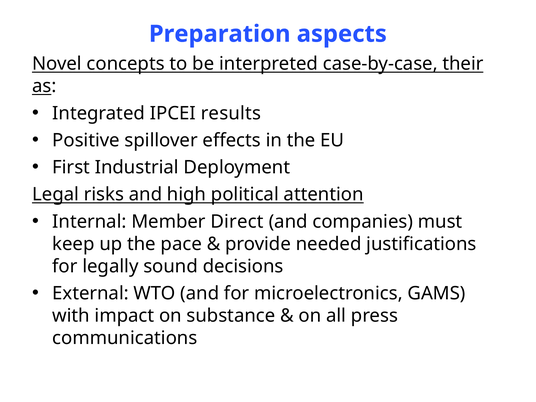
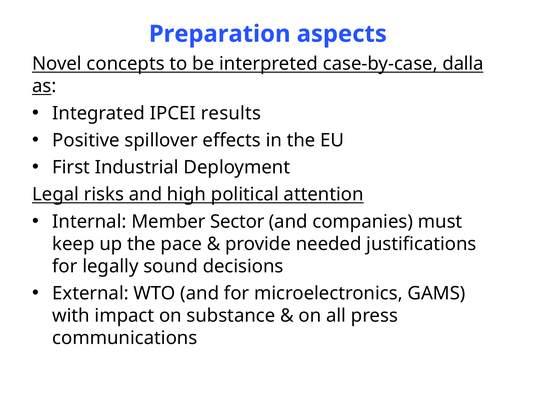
their: their -> dalla (463, 64)
Direct: Direct -> Sector (237, 222)
